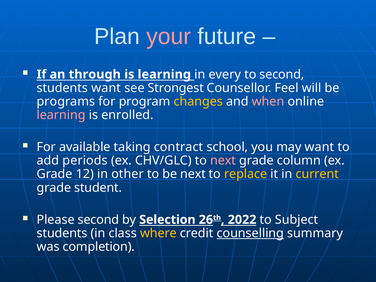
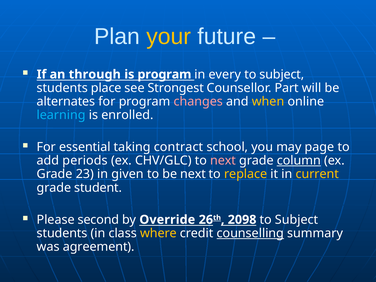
your colour: pink -> yellow (169, 36)
is learning: learning -> program (164, 74)
second: second -> subject (282, 74)
students want: want -> place (106, 88)
Feel: Feel -> Part (287, 88)
programs: programs -> alternates (66, 101)
changes colour: yellow -> pink (198, 101)
when colour: pink -> yellow (268, 101)
learning colour: pink -> light blue (61, 115)
available: available -> essential (85, 147)
may want: want -> page (319, 147)
column underline: none -> present (299, 161)
12: 12 -> 23 (85, 174)
other: other -> given (128, 174)
Selection: Selection -> Override (167, 220)
2022: 2022 -> 2098 (242, 220)
completion: completion -> agreement (99, 247)
